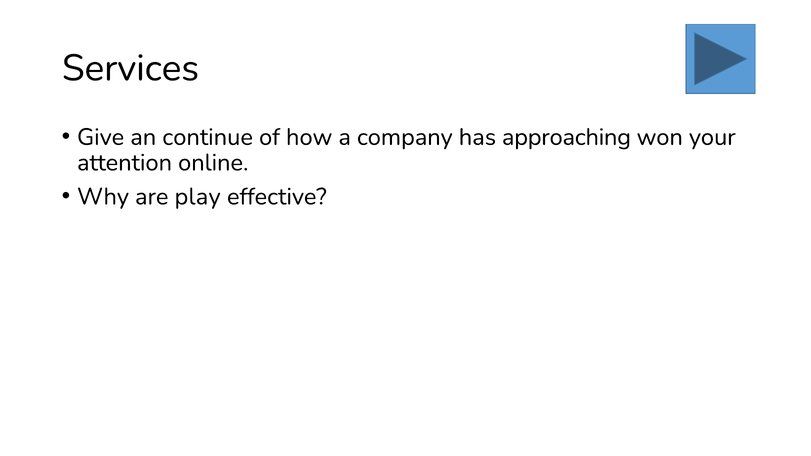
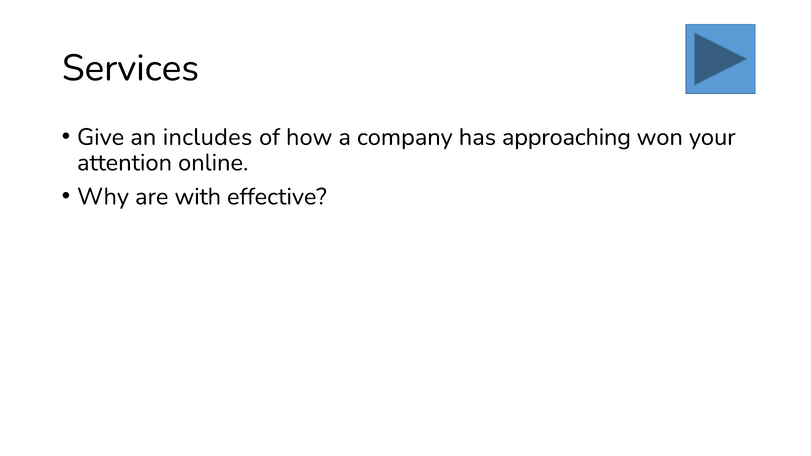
continue: continue -> includes (208, 137)
play: play -> with (198, 197)
